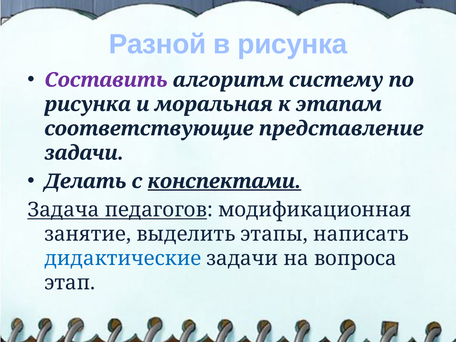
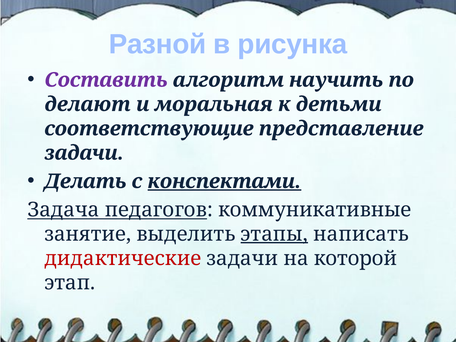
систему: систему -> научить (336, 80)
рисунка: рисунка -> делают (88, 104)
этапам: этапам -> детьми (339, 104)
модификационная: модификационная -> коммуникативные (315, 210)
этапы underline: none -> present (274, 234)
дидактические colour: blue -> red (123, 258)
вопроса: вопроса -> которой (355, 258)
